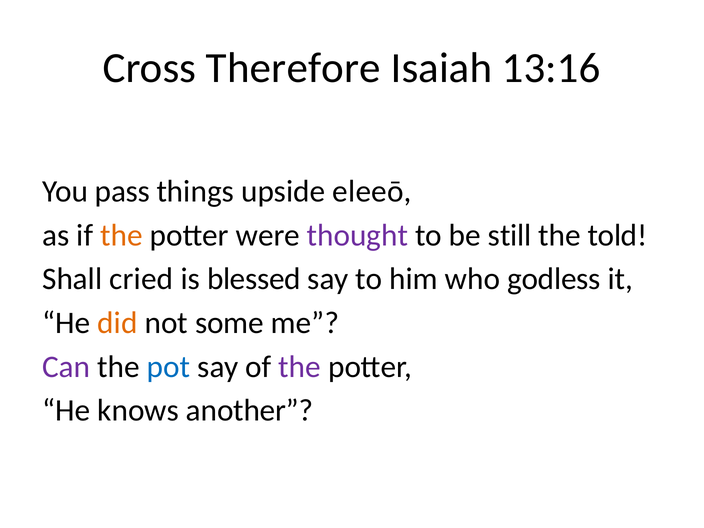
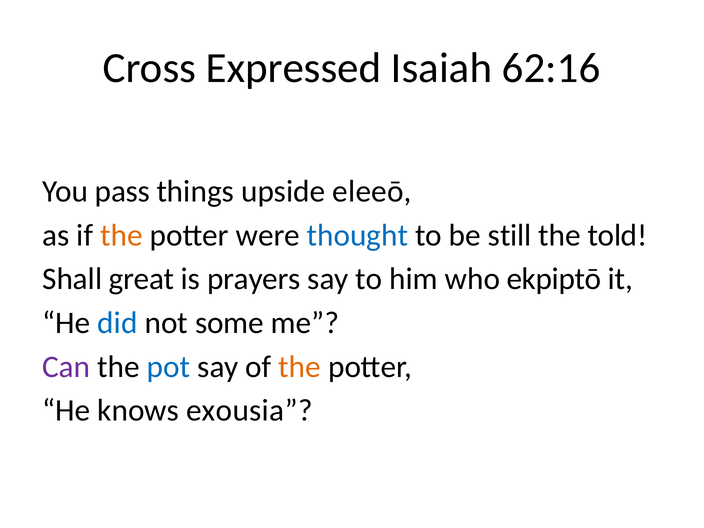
Therefore: Therefore -> Expressed (294, 68)
13:16: 13:16 -> 62:16 (551, 68)
thought colour: purple -> blue (357, 235)
cried: cried -> great (142, 279)
blessed: blessed -> prayers (254, 279)
godless: godless -> ekpiptō (554, 279)
did colour: orange -> blue (117, 323)
the colour: purple -> orange (300, 367)
another: another -> exousia (249, 411)
